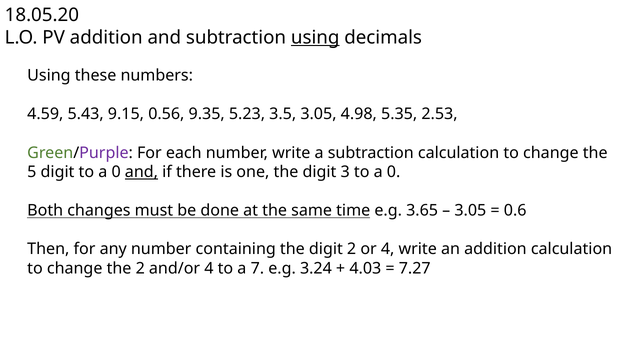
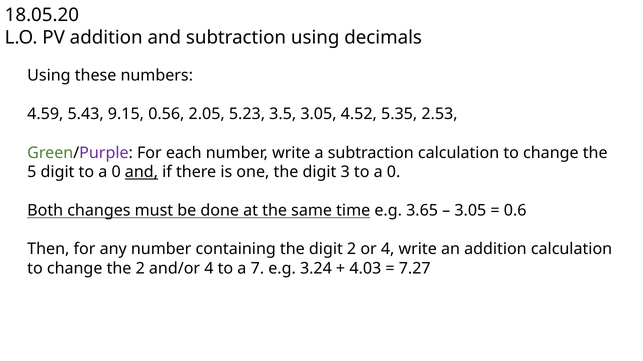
using underline: present -> none (315, 37)
9.35: 9.35 -> 2.05 (207, 114)
4.98: 4.98 -> 4.52 (359, 114)
